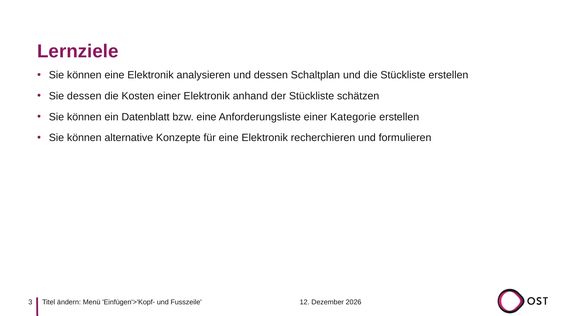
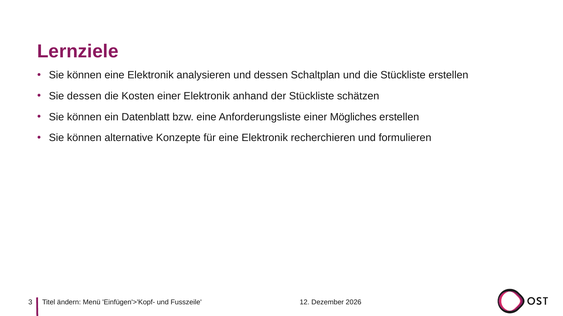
Kategorie: Kategorie -> Mögliches (353, 117)
